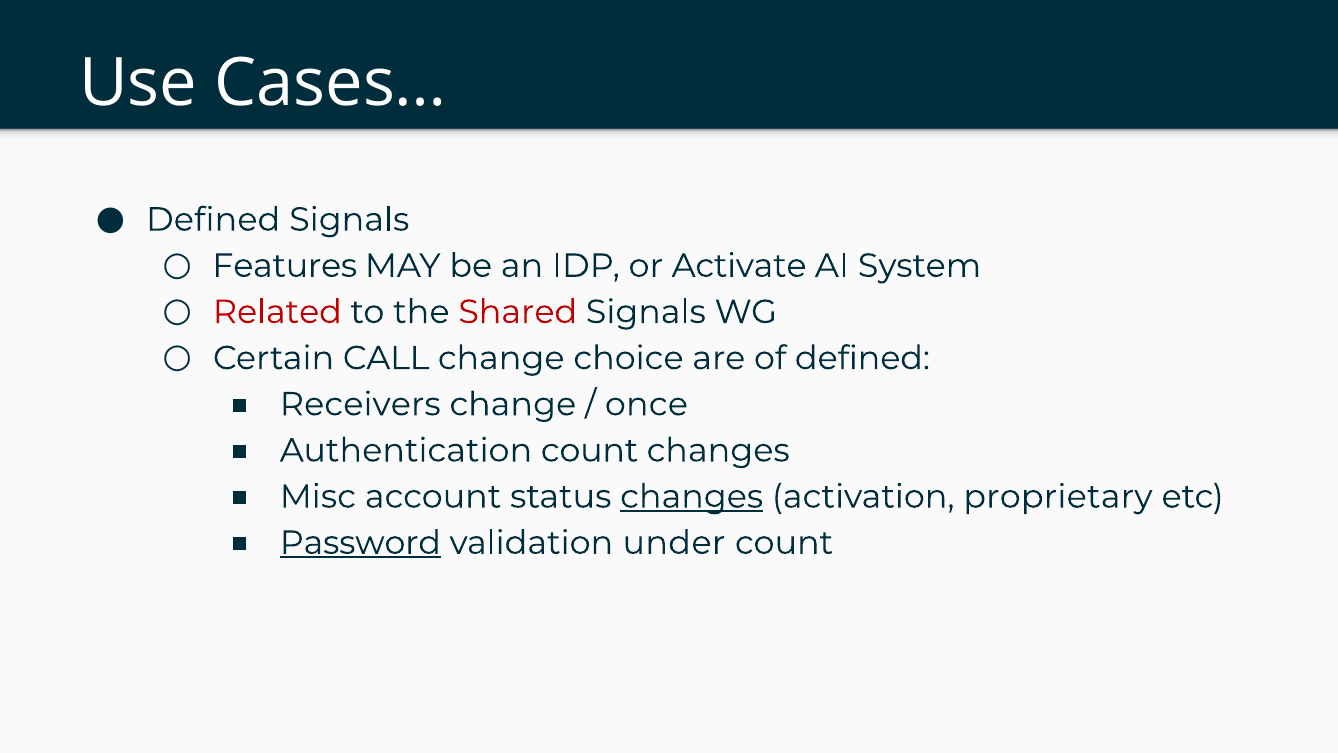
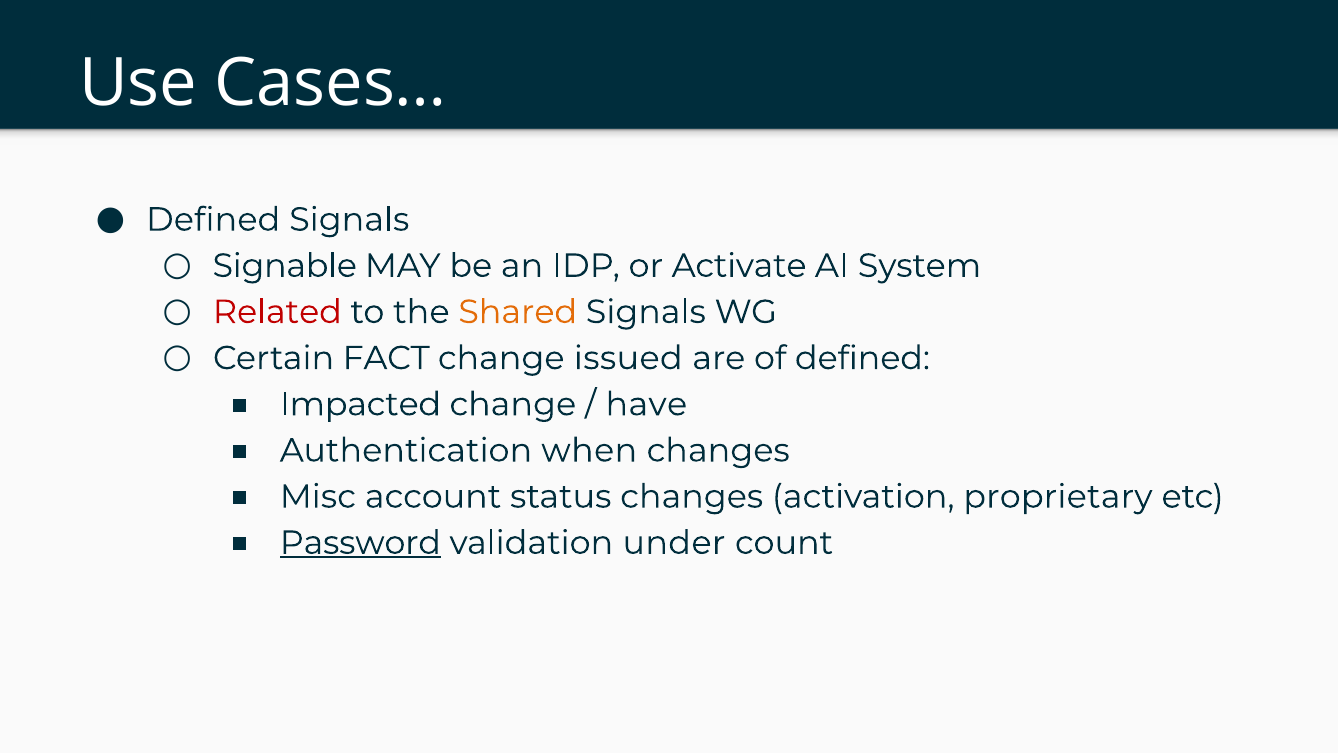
Features: Features -> Signable (285, 266)
Shared colour: red -> orange (518, 312)
CALL: CALL -> FACT (386, 358)
choice: choice -> issued (628, 358)
Receivers: Receivers -> Impacted (360, 404)
once: once -> have (646, 404)
Authentication count: count -> when (589, 450)
changes underline: present -> none (692, 496)
